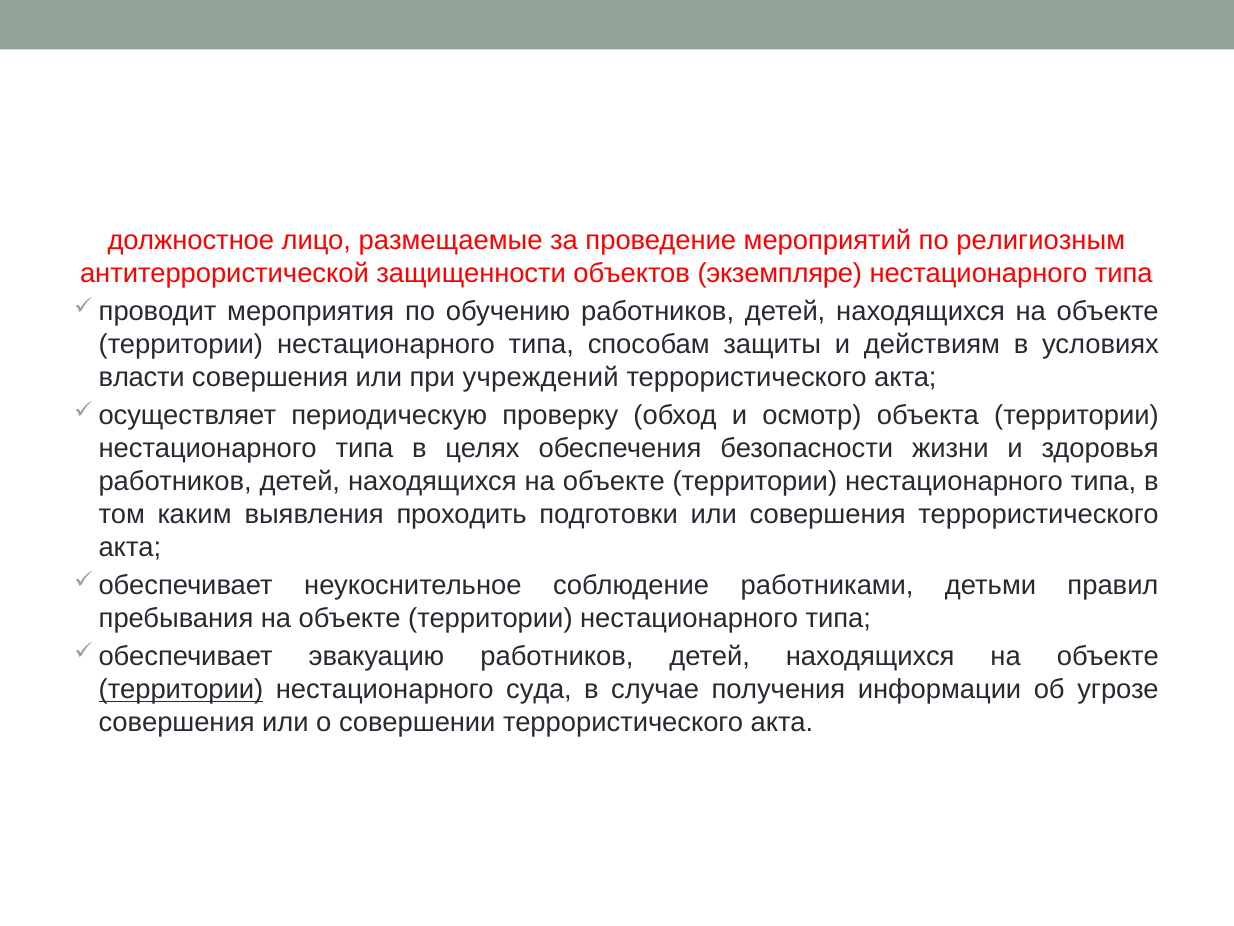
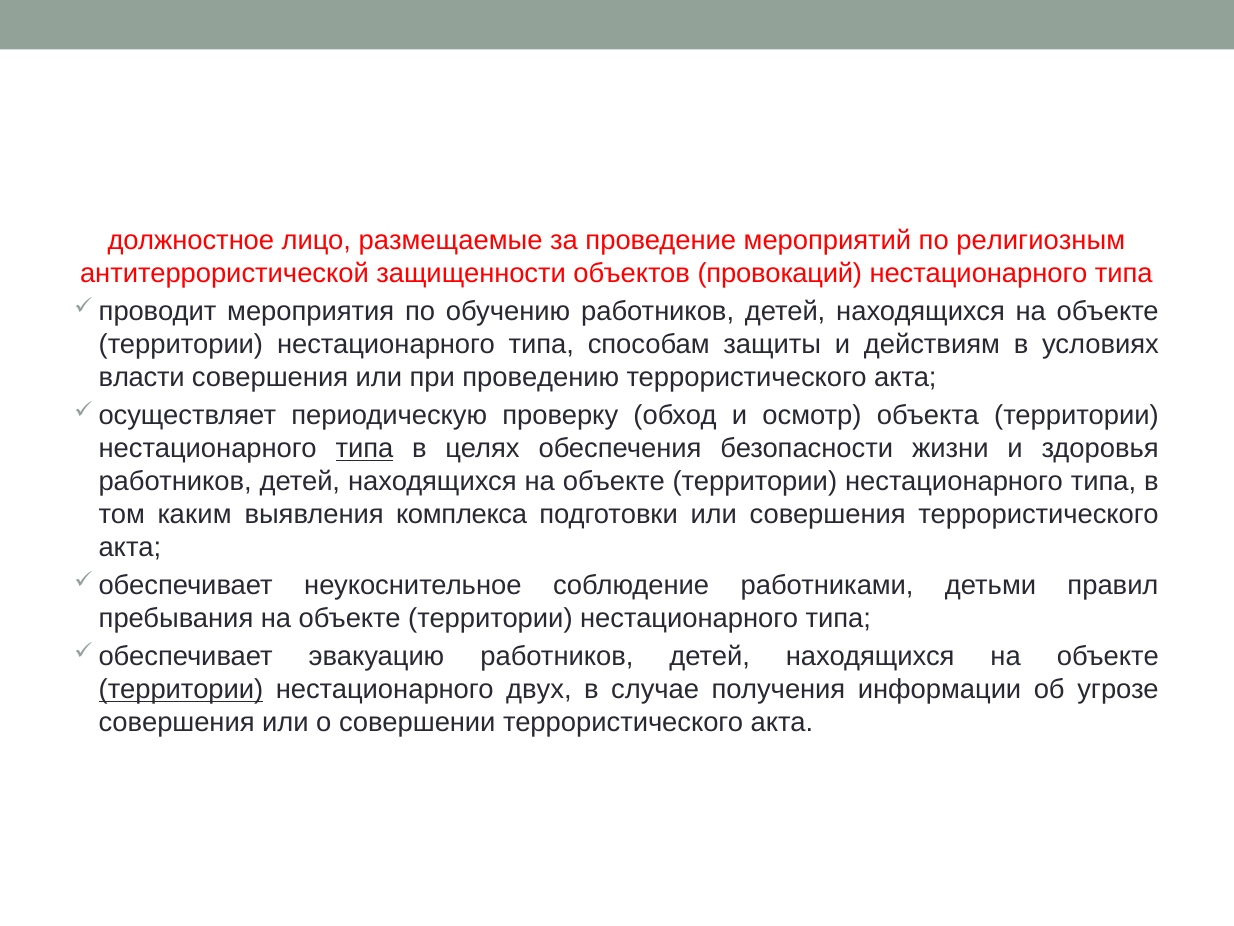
экземпляре: экземпляре -> провокаций (780, 273)
учреждений: учреждений -> проведению (541, 377)
типа underline: none -> present (364, 448)
проходить: проходить -> комплекса (462, 514)
суда: суда -> двух (539, 689)
